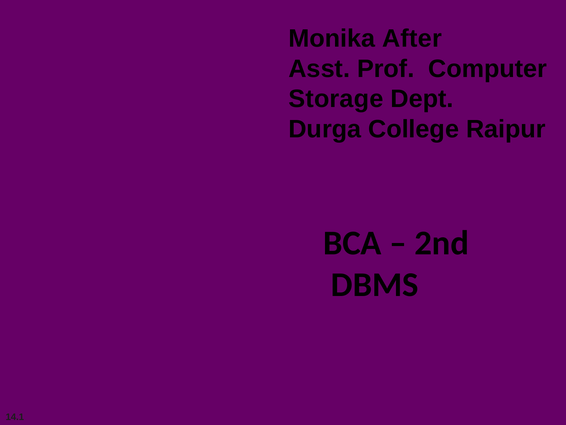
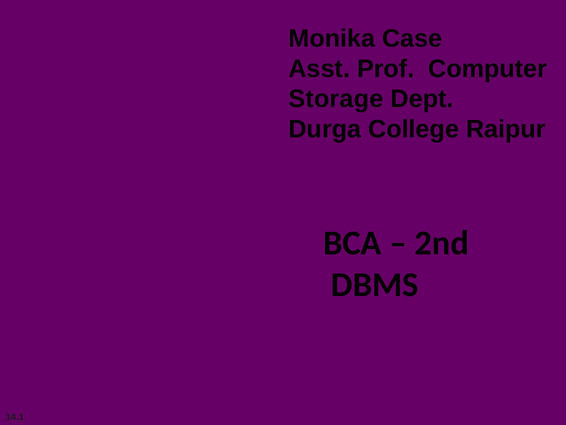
After: After -> Case (412, 39)
